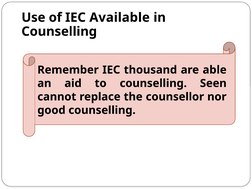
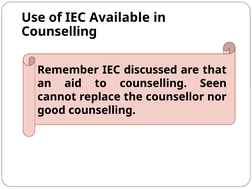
thousand: thousand -> discussed (151, 70)
able: able -> that (215, 70)
